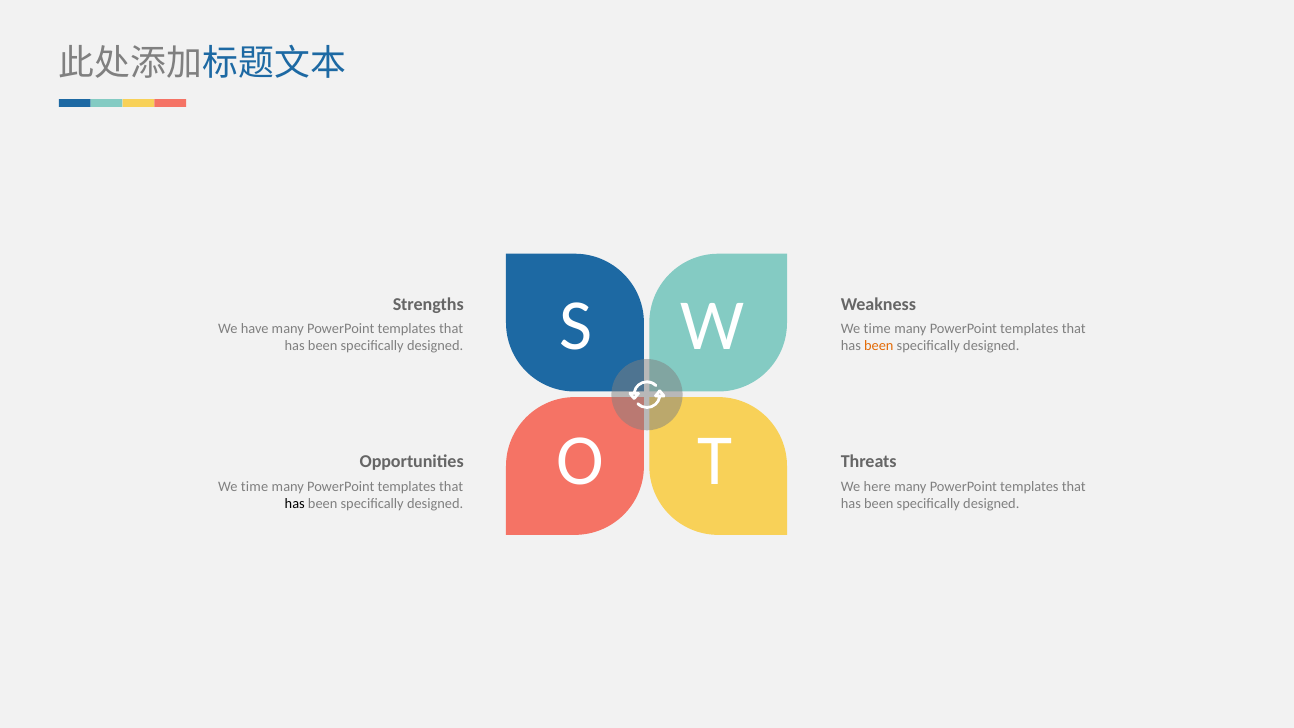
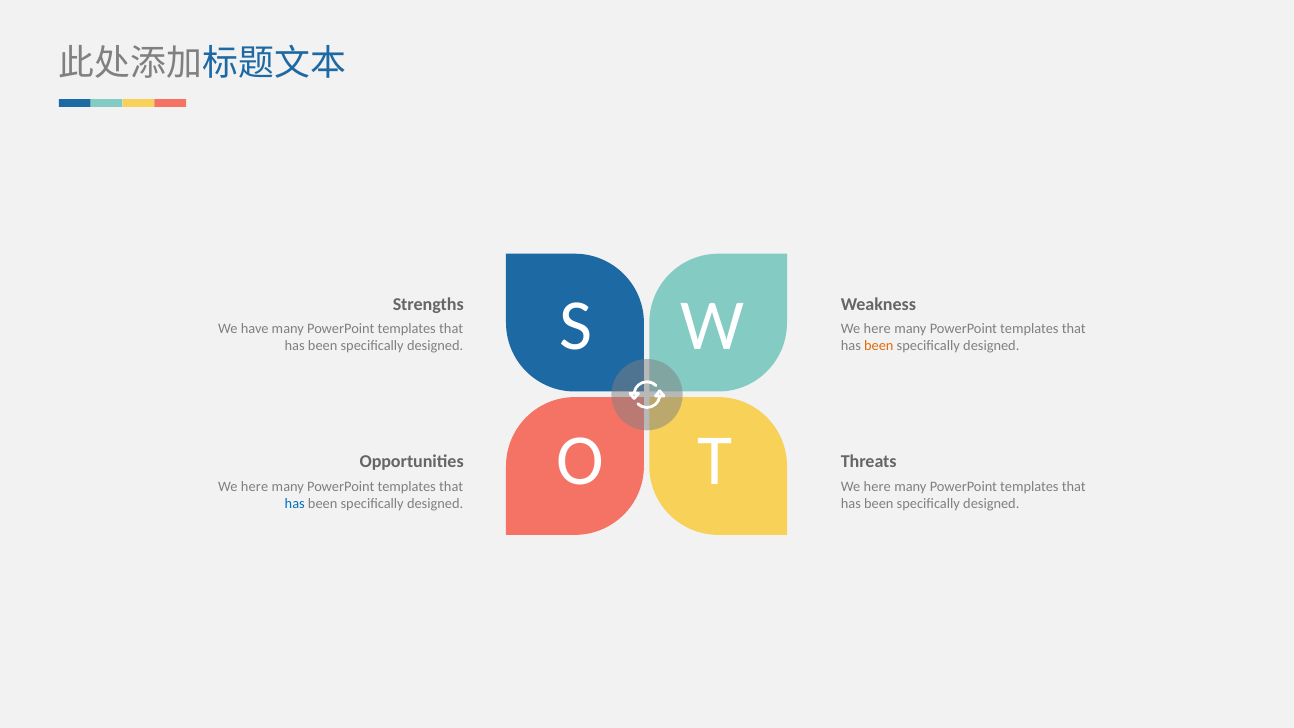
time: time -> here (877, 329)
time: time -> here (255, 486)
has colour: black -> blue (295, 504)
